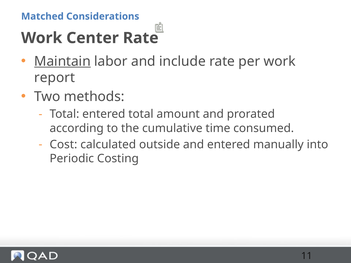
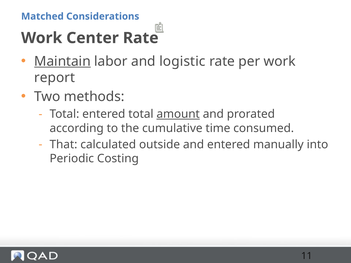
include: include -> logistic (182, 61)
amount underline: none -> present (178, 114)
Cost: Cost -> That (63, 145)
